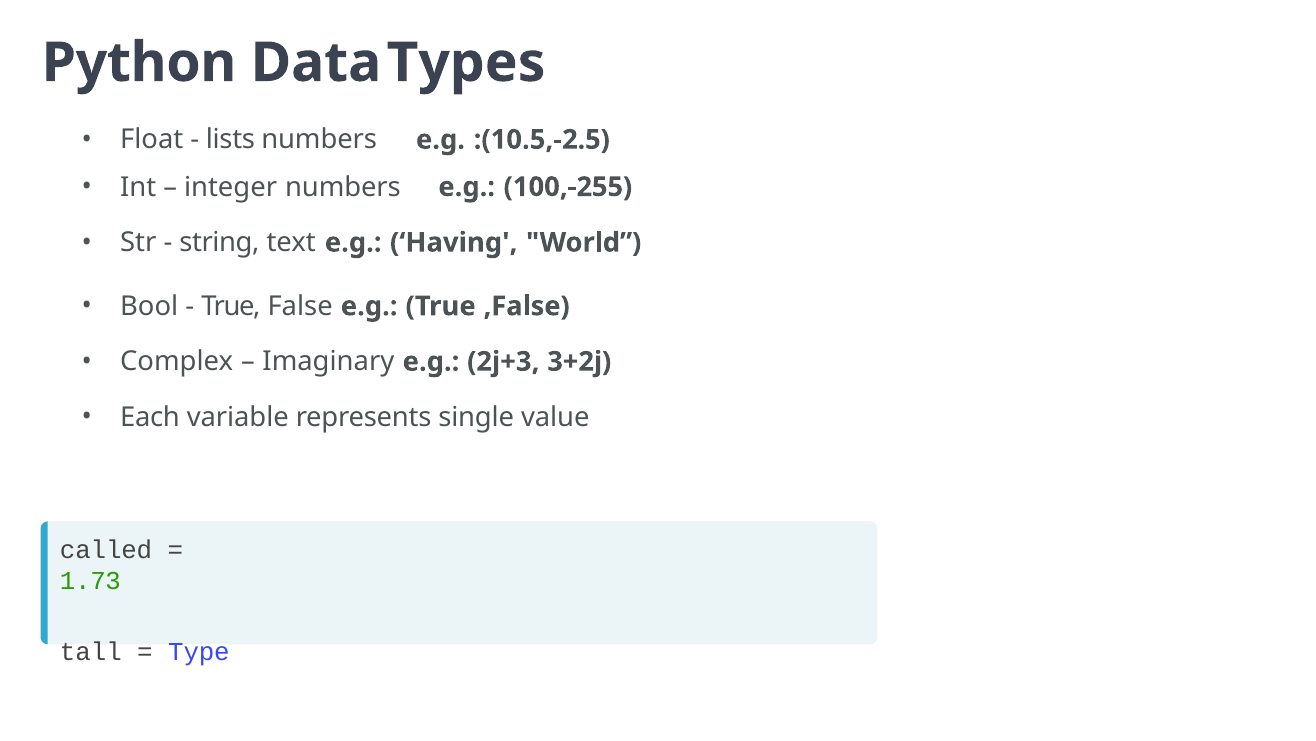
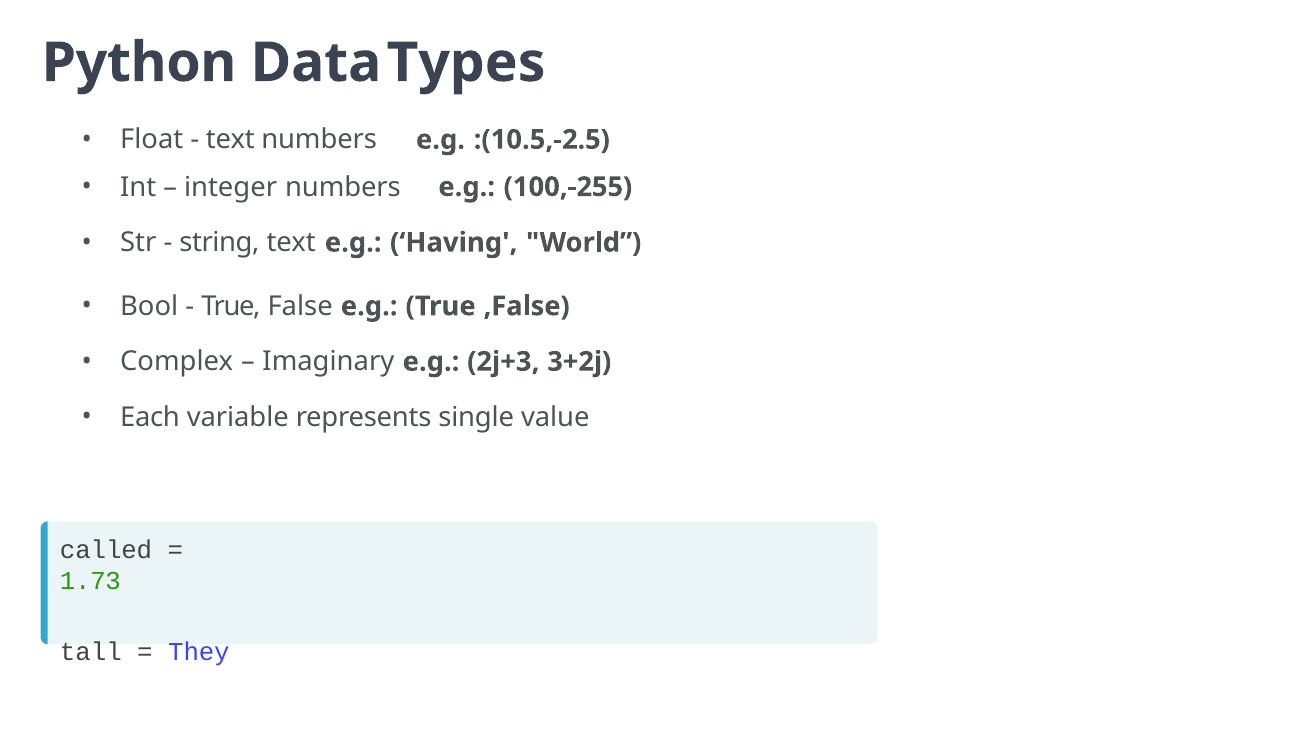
lists: lists -> text (230, 140)
Type: Type -> They (199, 652)
